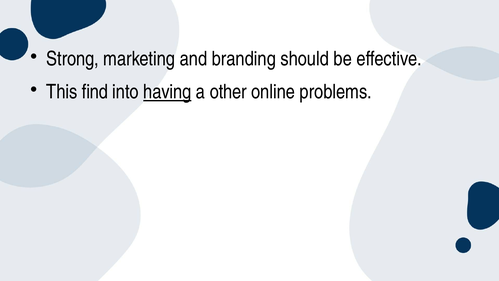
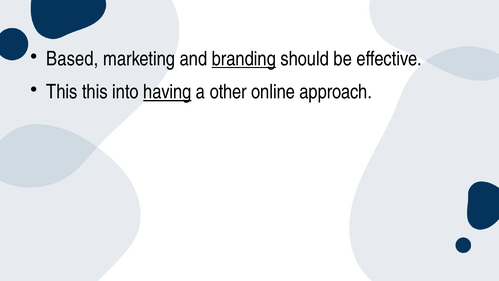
Strong: Strong -> Based (72, 59)
branding underline: none -> present (244, 59)
This find: find -> this (95, 92)
problems: problems -> approach (336, 92)
